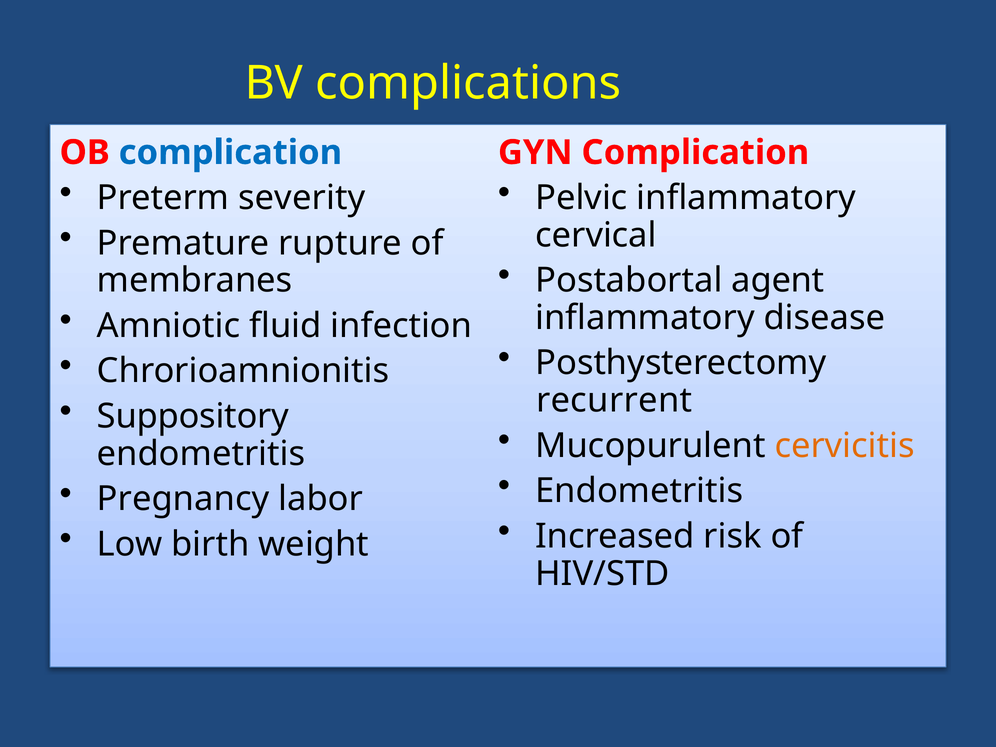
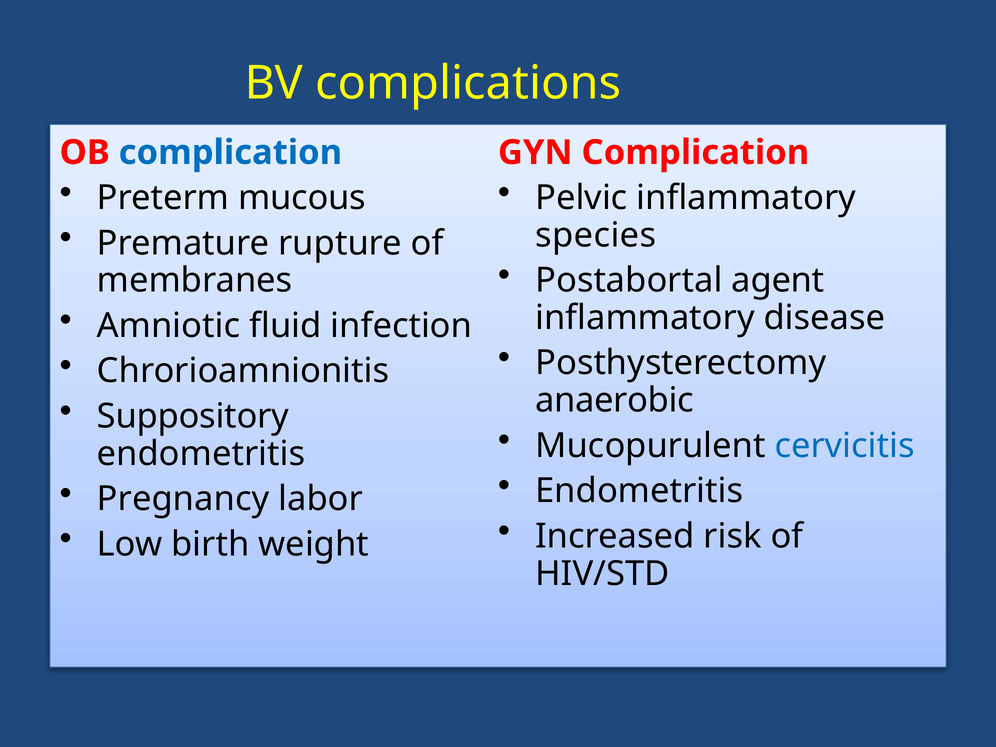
severity: severity -> mucous (302, 198)
cervical: cervical -> species (596, 235)
recurrent: recurrent -> anaerobic (615, 400)
cervicitis colour: orange -> blue (845, 446)
